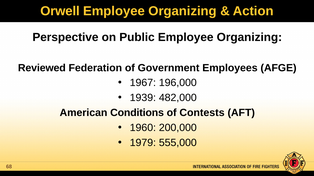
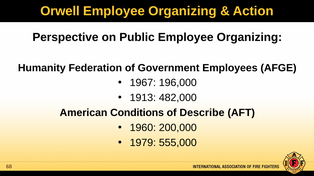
Reviewed: Reviewed -> Humanity (42, 68)
1939: 1939 -> 1913 (143, 98)
Contests: Contests -> Describe (202, 113)
